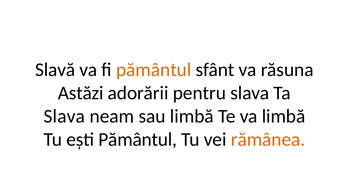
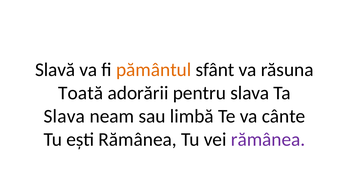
Astăzi: Astăzi -> Toată (81, 93)
va limbă: limbă -> cânte (284, 116)
ești Pământul: Pământul -> Rămânea (138, 140)
rămânea colour: orange -> purple (268, 140)
